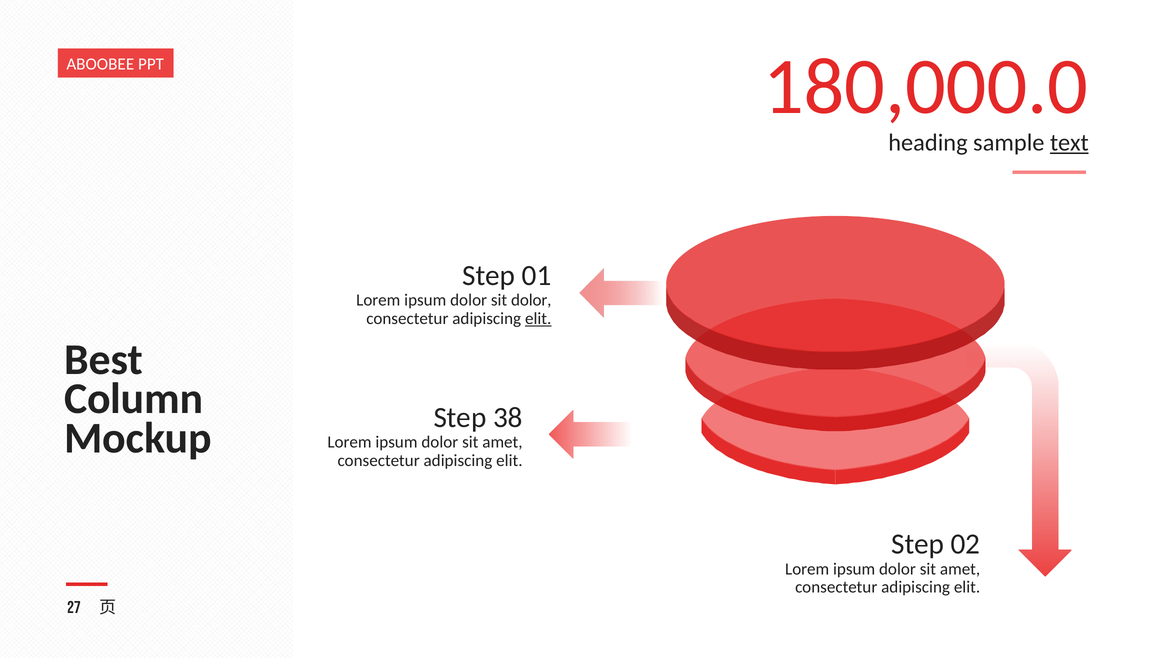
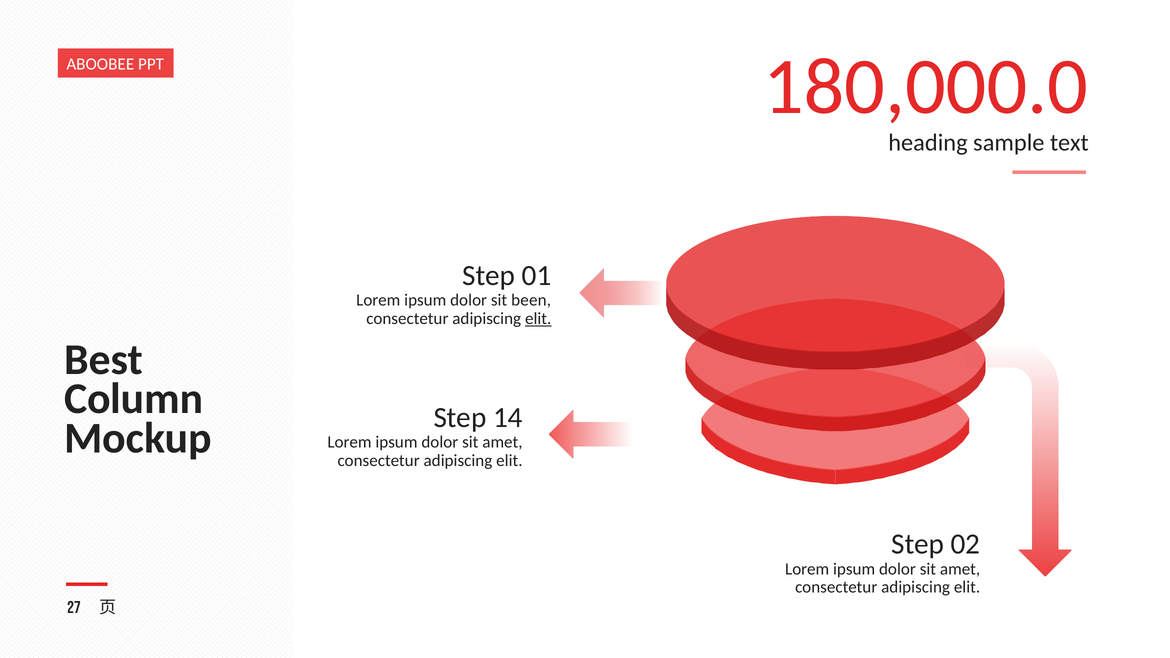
text underline: present -> none (1069, 143)
sit dolor: dolor -> been (531, 300)
38: 38 -> 14 (508, 418)
